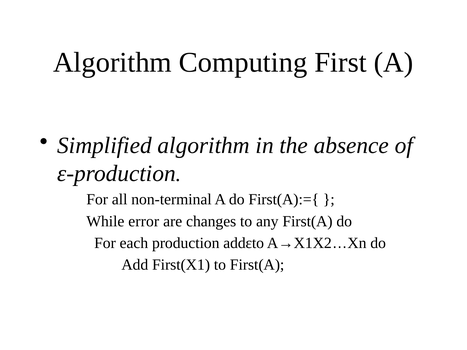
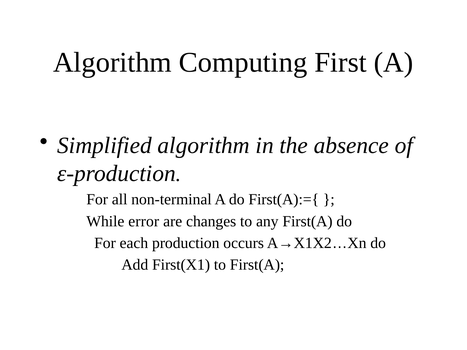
addεto: addεto -> occurs (244, 243)
